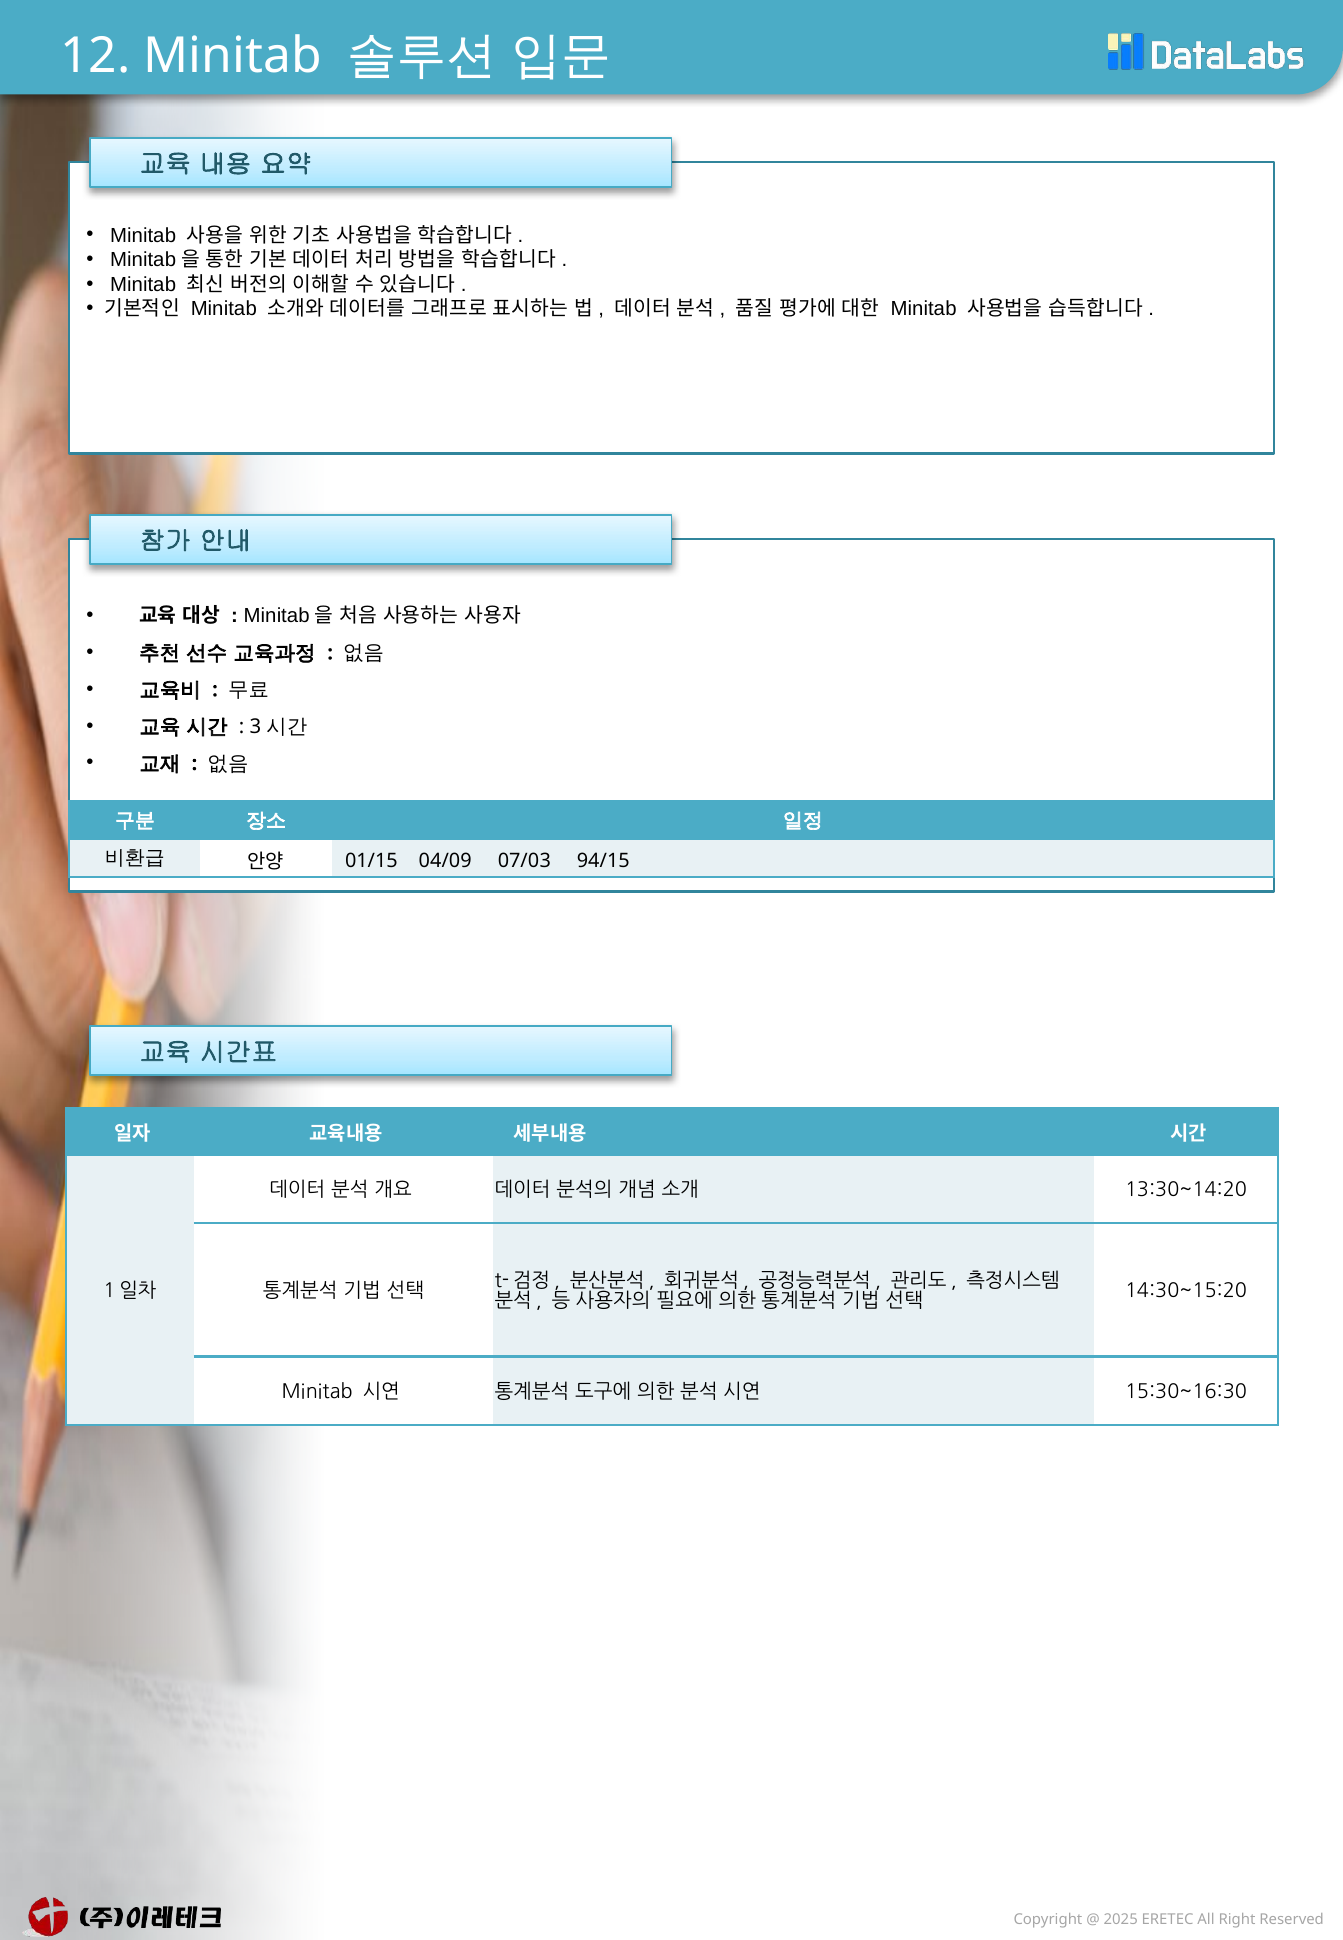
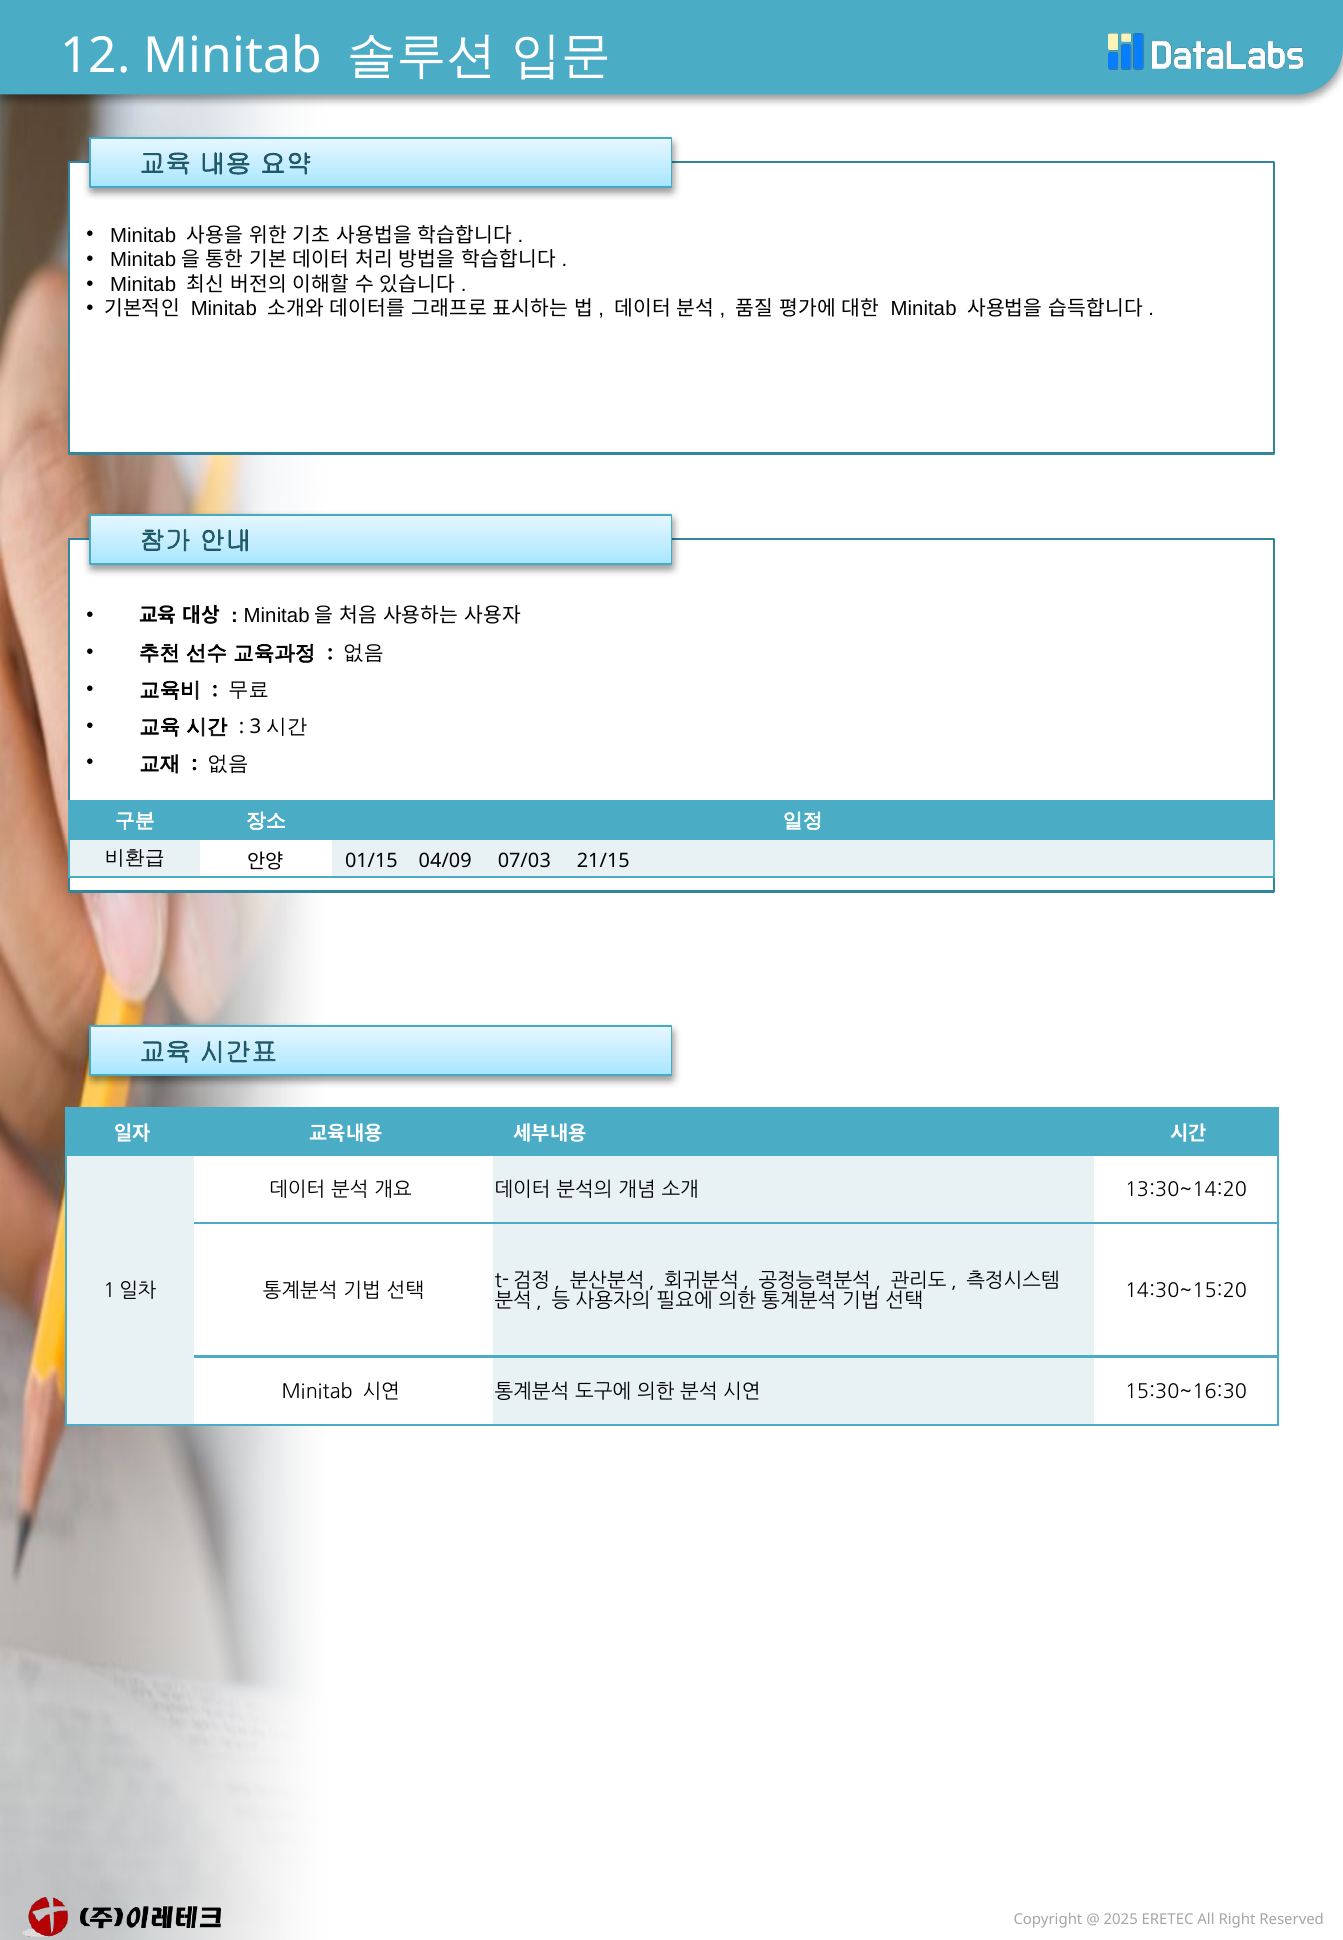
94/15: 94/15 -> 21/15 (603, 861)
